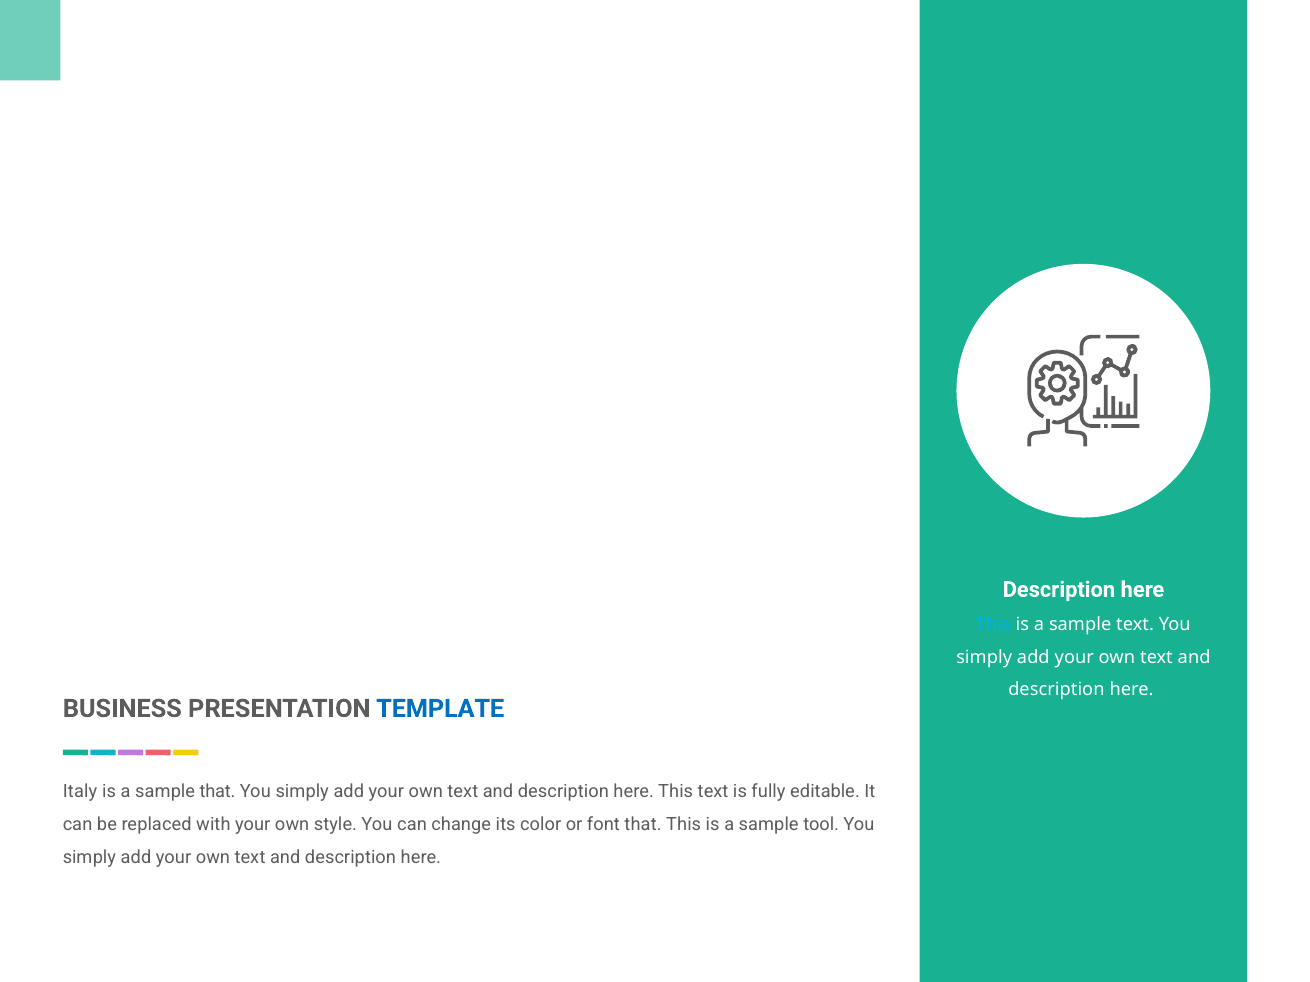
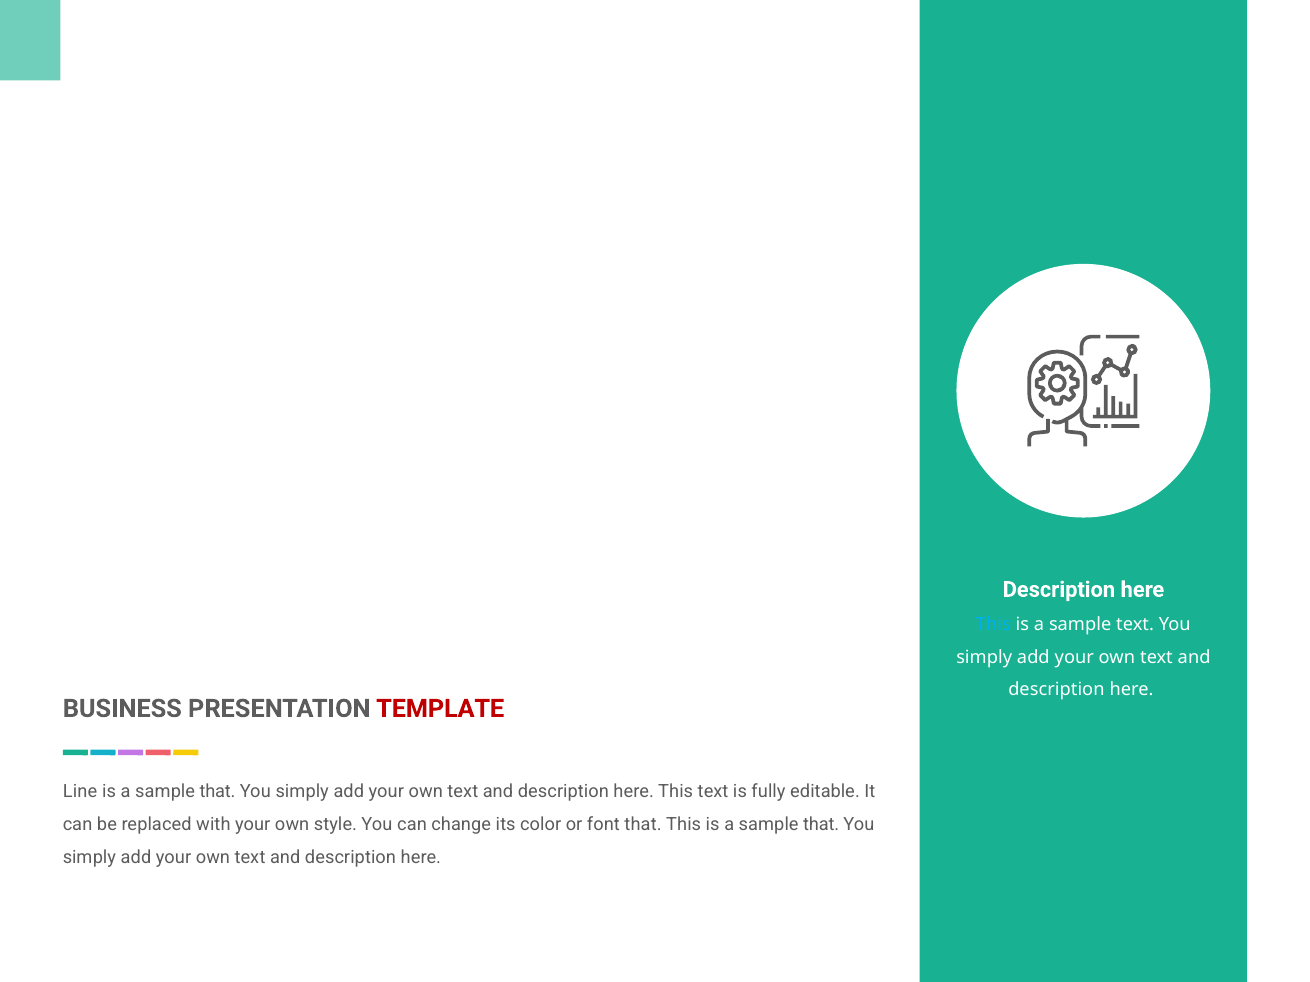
TEMPLATE colour: blue -> red (440, 709)
Italy: Italy -> Line (80, 792)
tool: tool -> that (821, 825)
